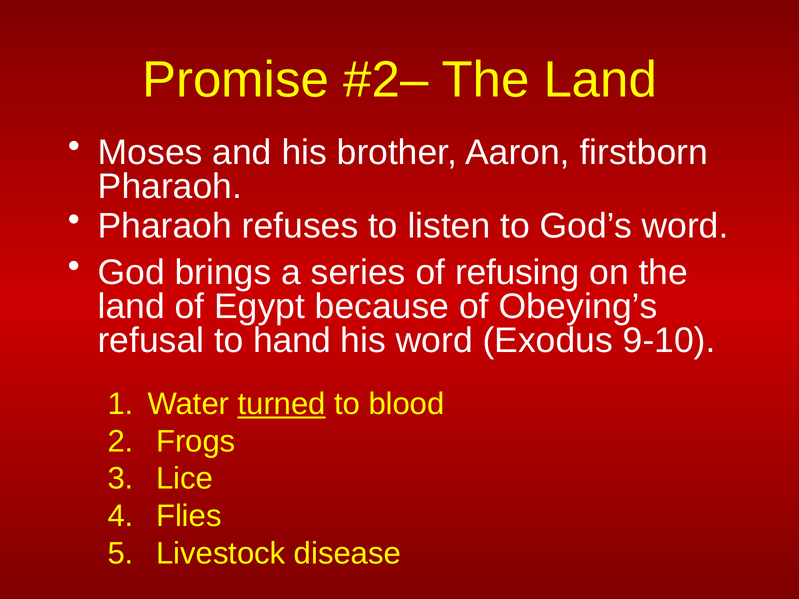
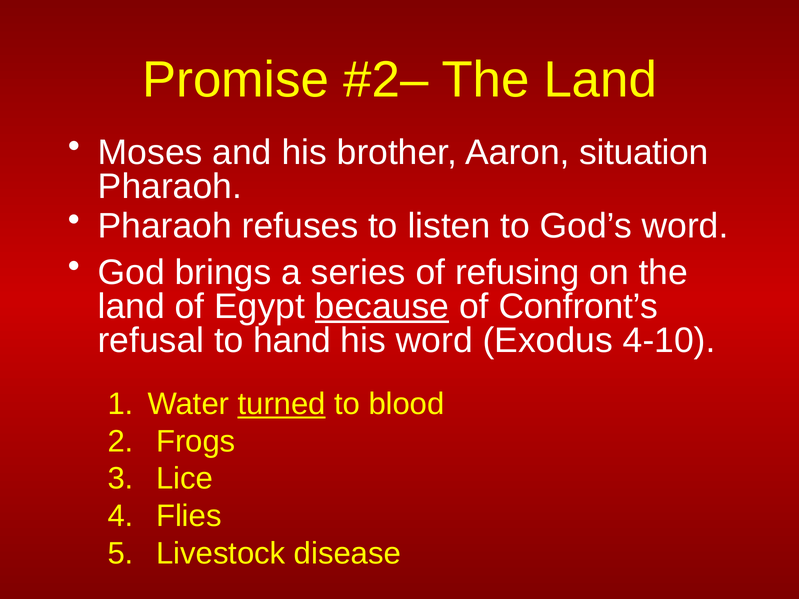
firstborn: firstborn -> situation (644, 153)
because underline: none -> present (382, 307)
Obeying’s: Obeying’s -> Confront’s (578, 307)
9-10: 9-10 -> 4-10 (669, 341)
